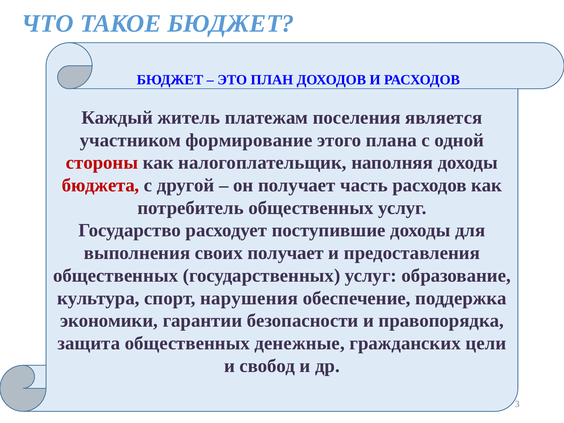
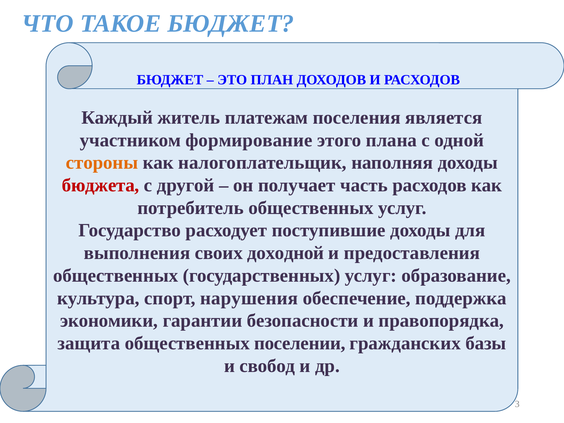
стороны colour: red -> orange (102, 163)
своих получает: получает -> доходной (286, 253)
денежные: денежные -> поселении (300, 343)
цели: цели -> базы (486, 343)
